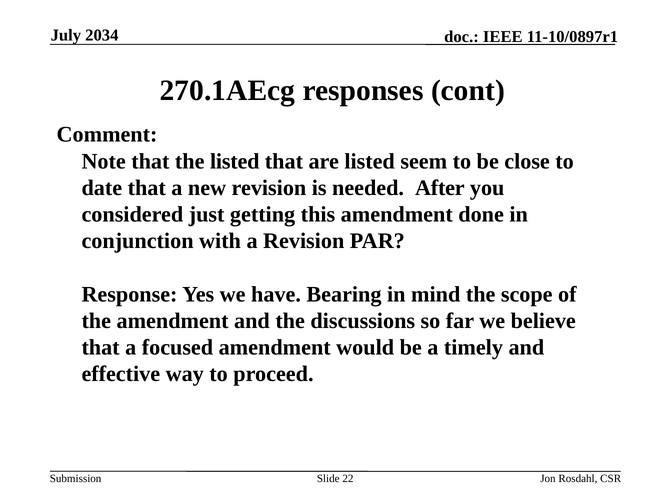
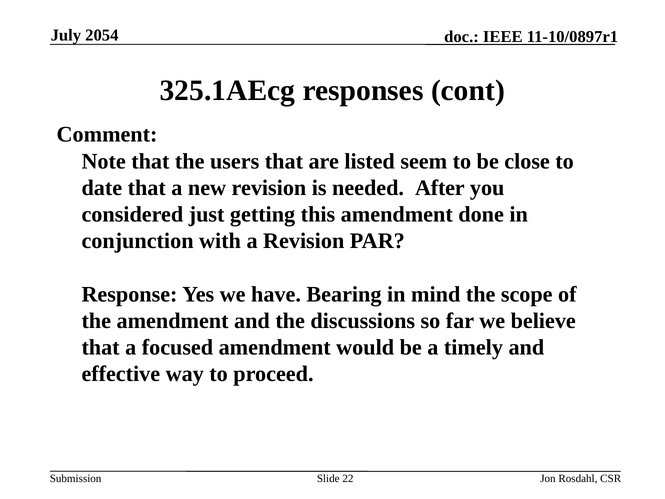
2034: 2034 -> 2054 (102, 35)
270.1AEcg: 270.1AEcg -> 325.1AEcg (227, 91)
the listed: listed -> users (235, 161)
